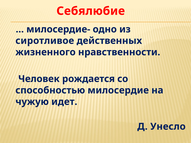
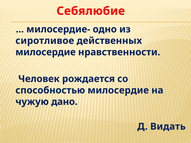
жизненного: жизненного -> милосердие (46, 52)
идет: идет -> дано (64, 102)
Унесло: Унесло -> Видать (168, 127)
